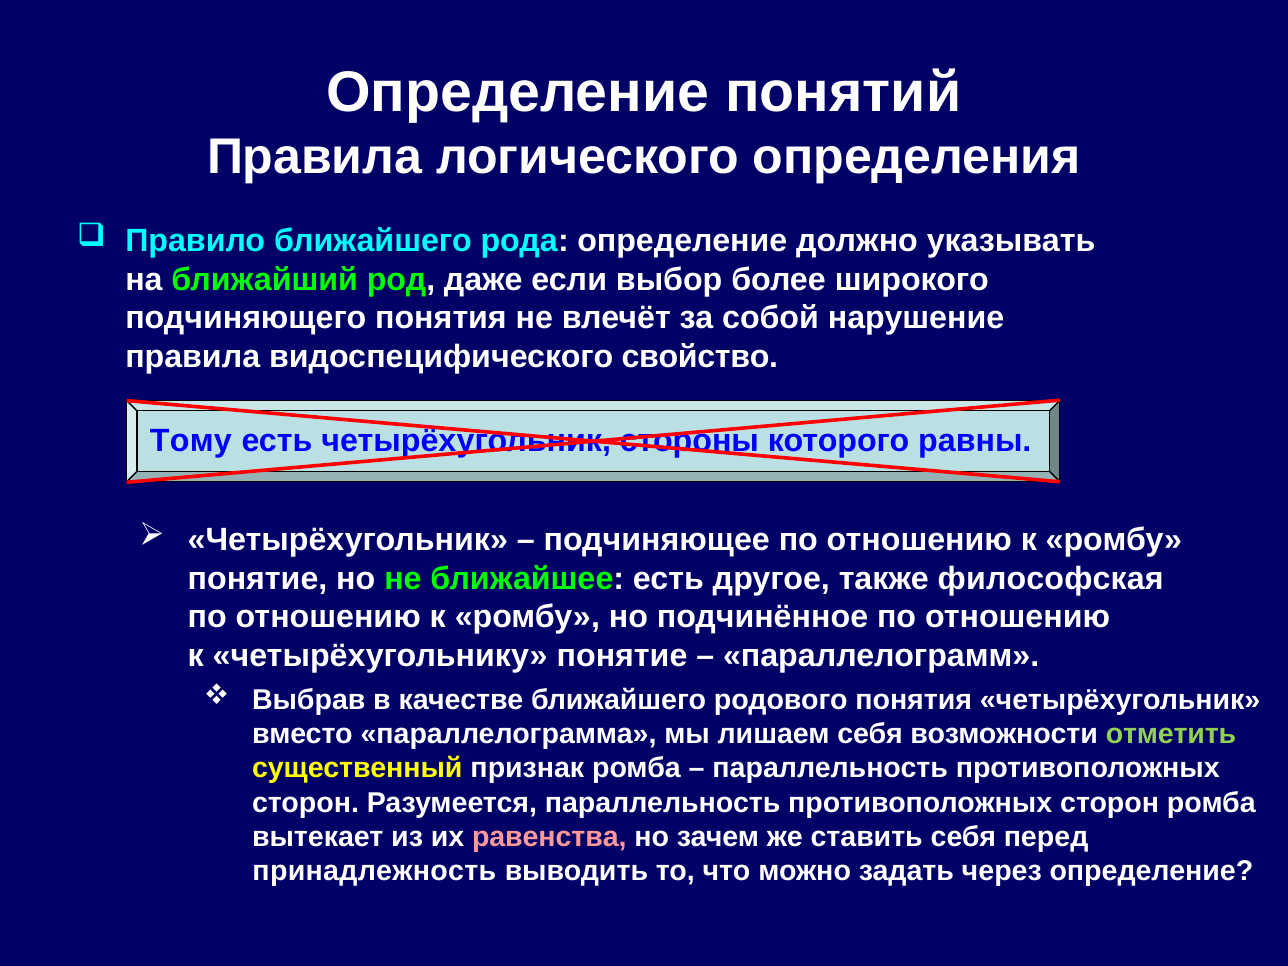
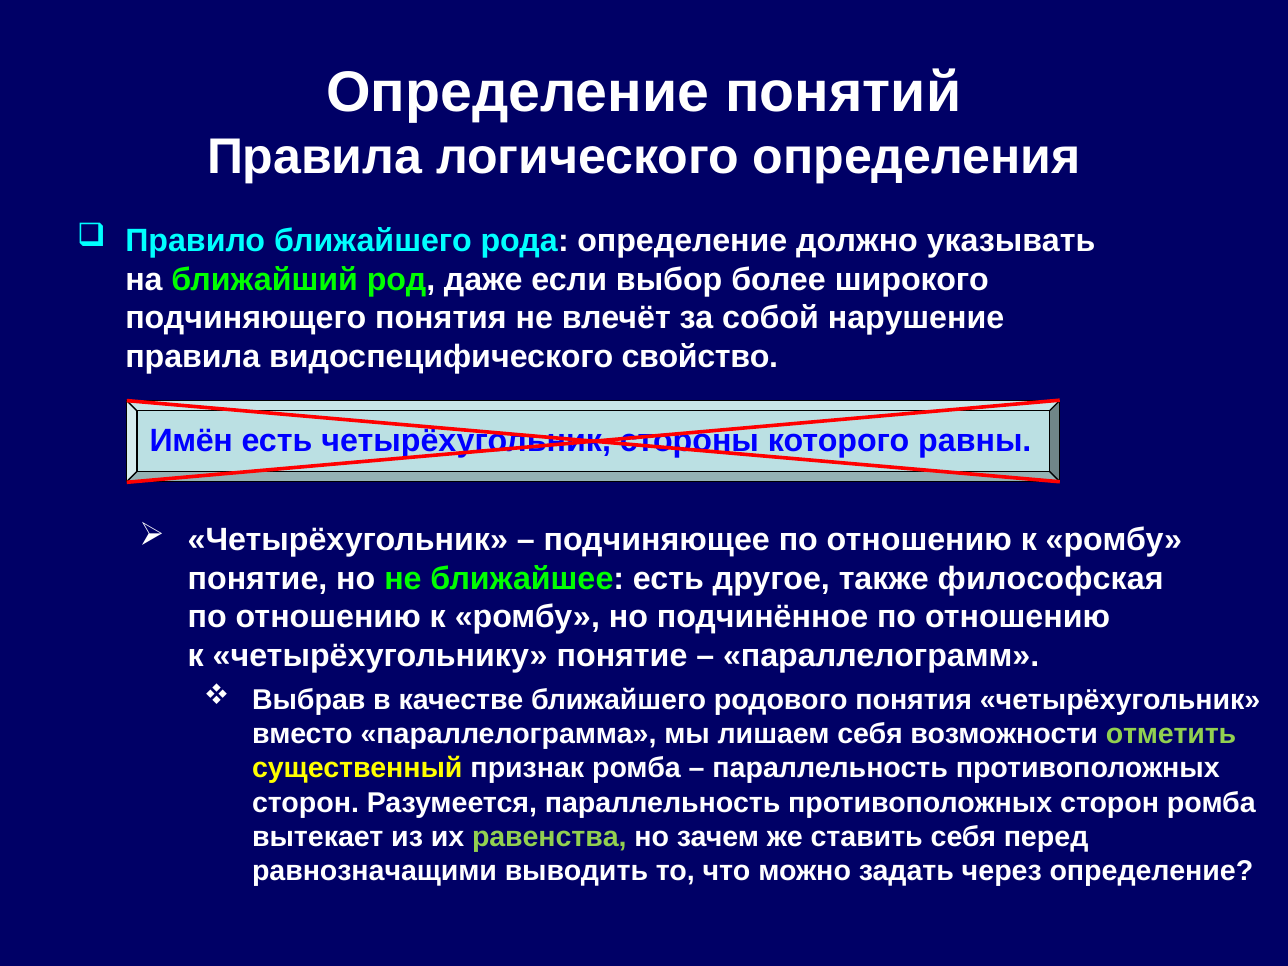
Тому: Тому -> Имён (191, 441)
равенства colour: pink -> light green (549, 837)
принадлежность: принадлежность -> равнозначащими (375, 872)
